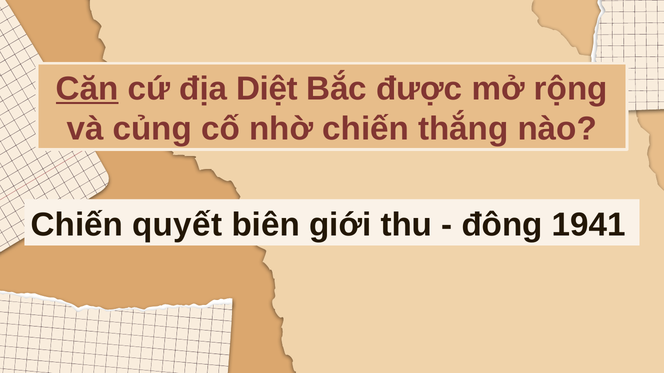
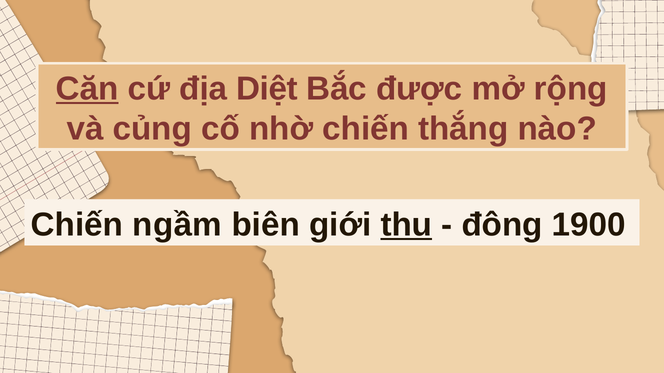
quyết: quyết -> ngầm (177, 225)
thu underline: none -> present (406, 225)
1941: 1941 -> 1900 (589, 225)
